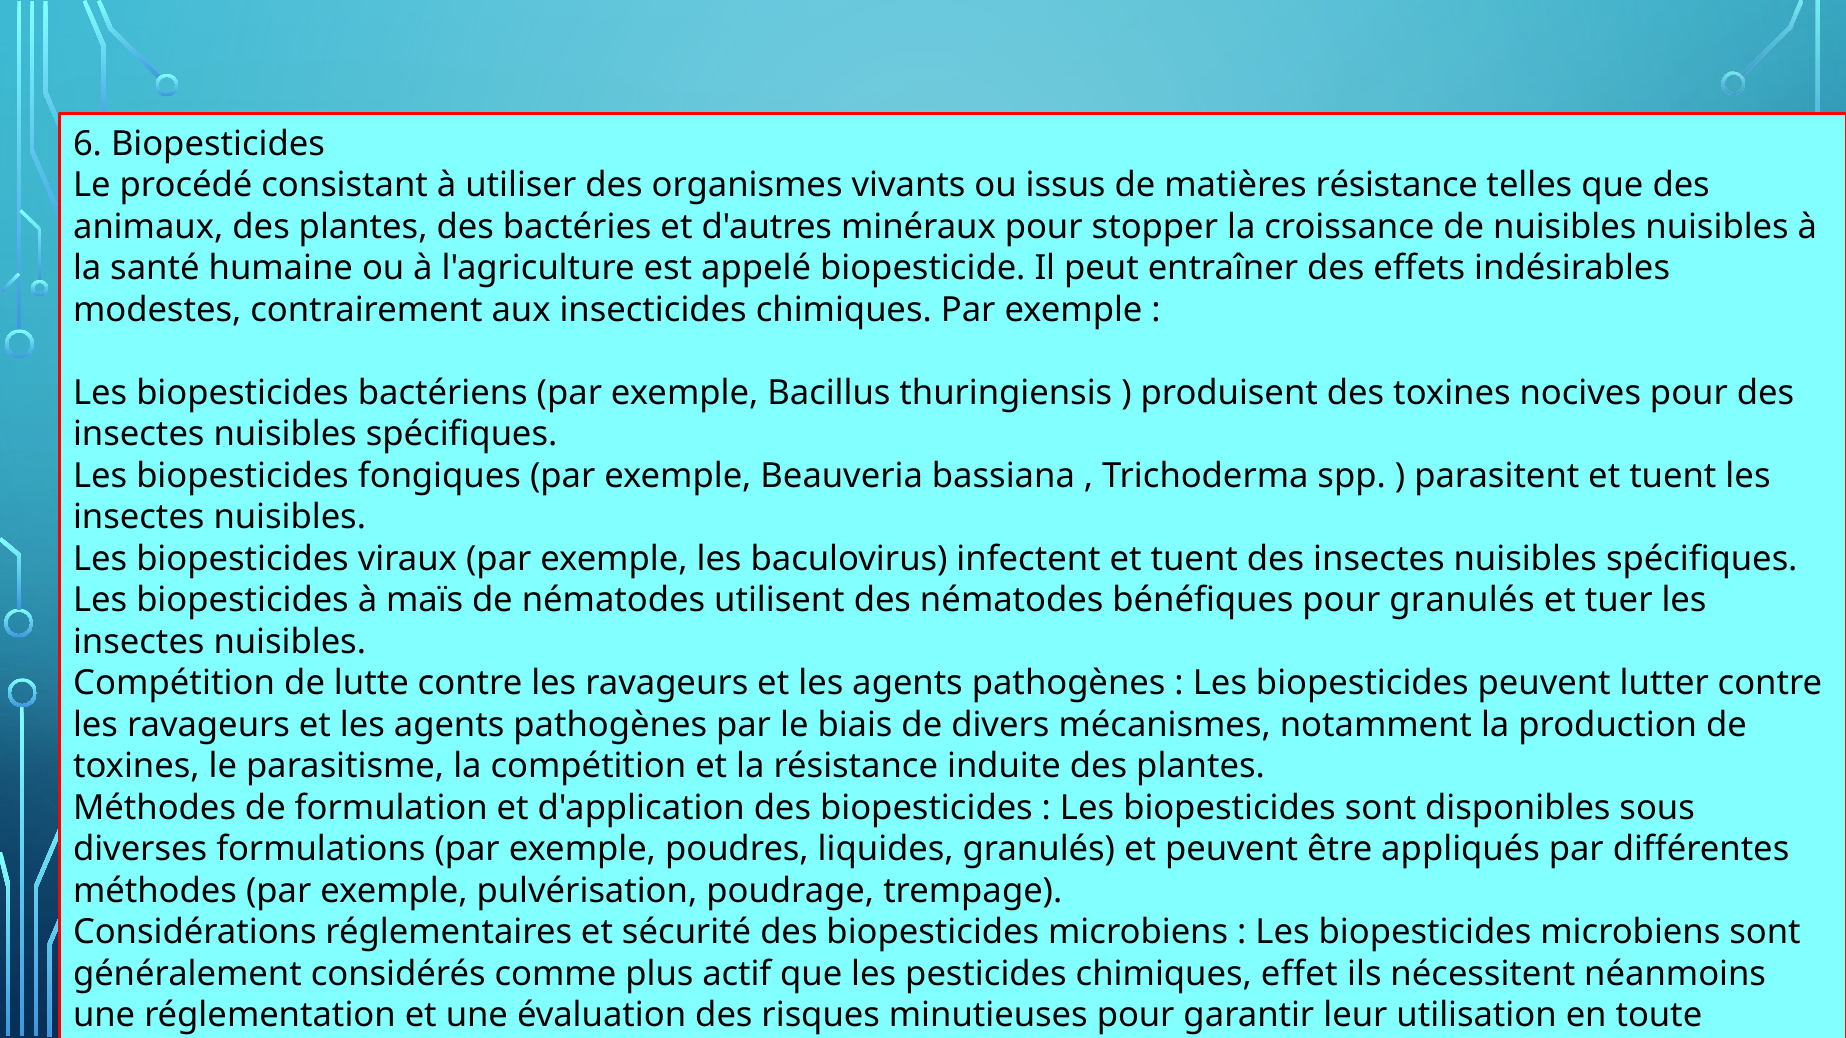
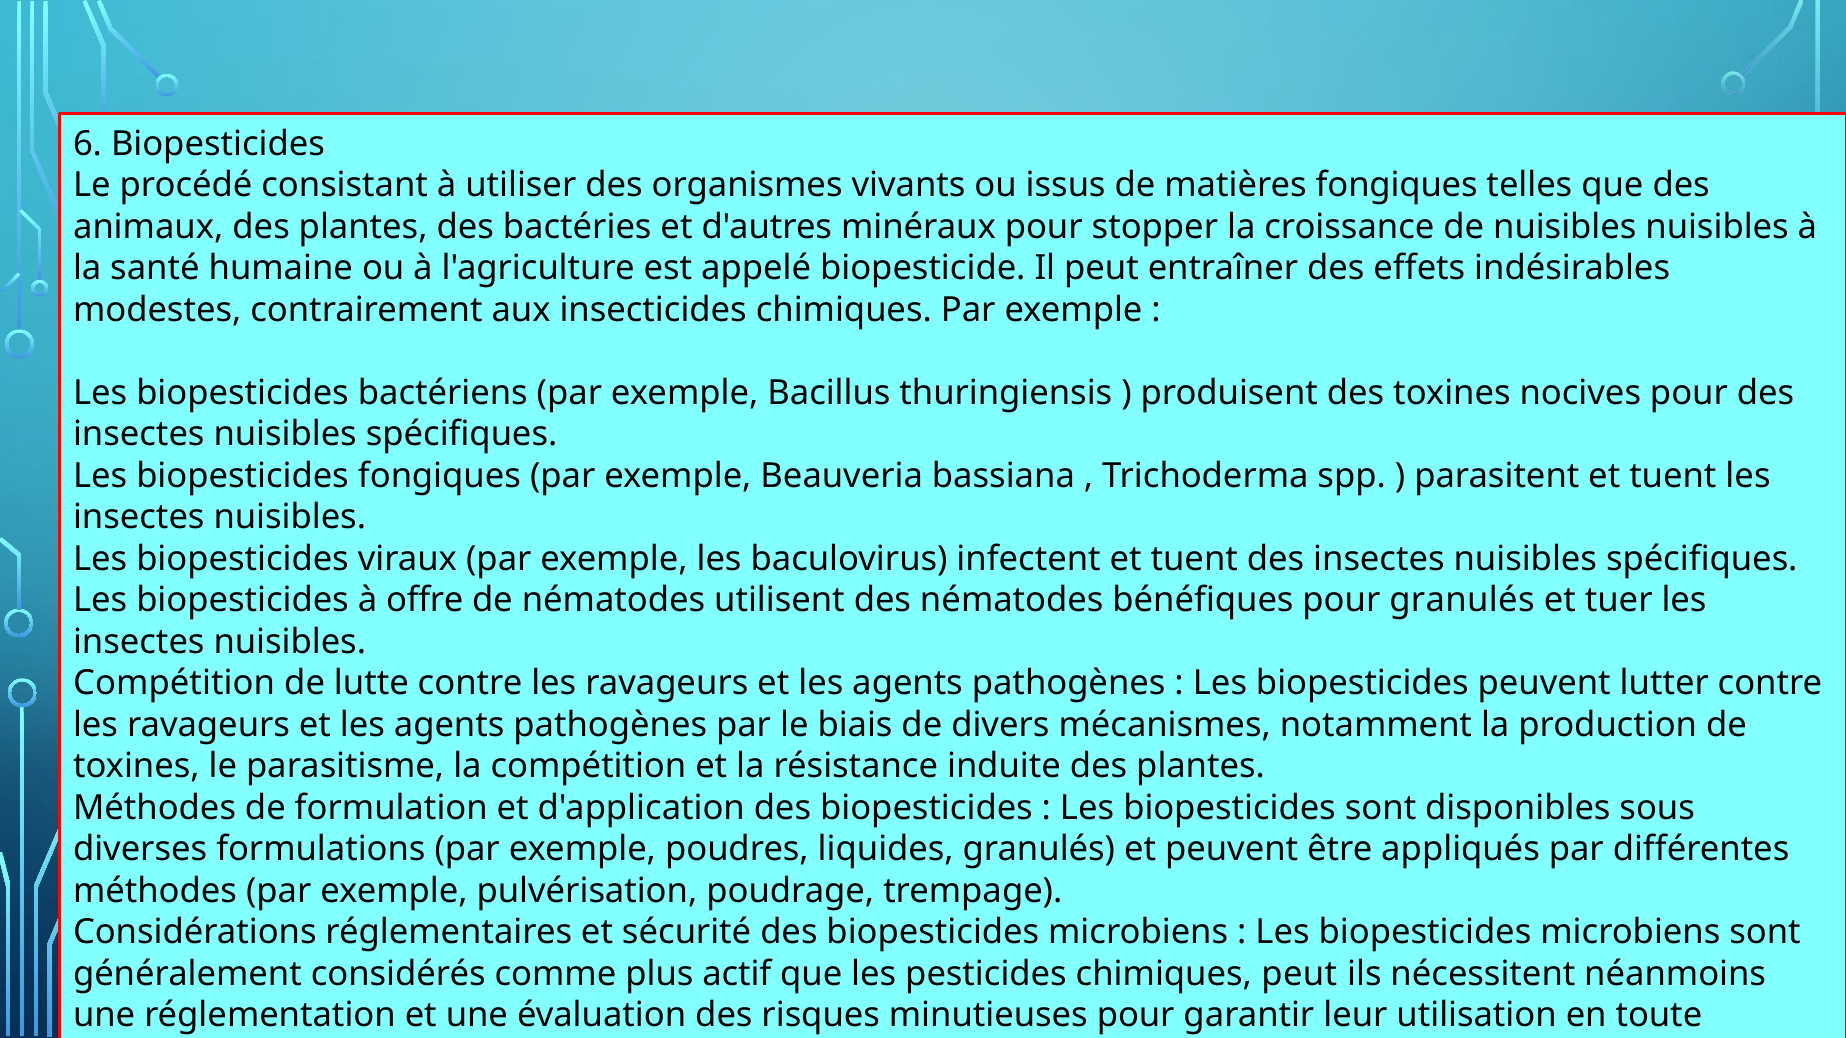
matières résistance: résistance -> fongiques (1397, 185)
maïs: maïs -> offre (425, 601)
chimiques effet: effet -> peut (1299, 974)
